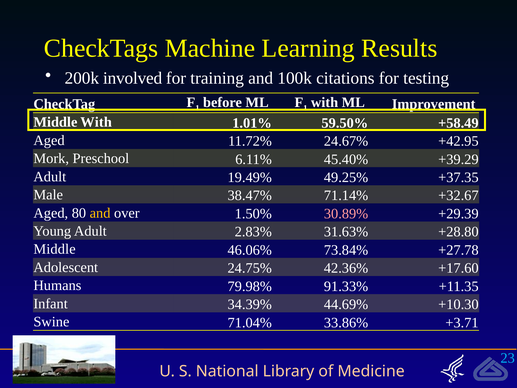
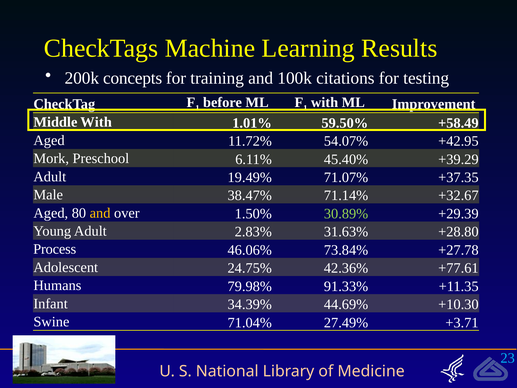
involved: involved -> concepts (133, 78)
24.67%: 24.67% -> 54.07% (346, 141)
49.25%: 49.25% -> 71.07% (346, 177)
30.89% colour: pink -> light green (346, 214)
Middle: Middle -> Process (55, 249)
+17.60: +17.60 -> +77.61 (458, 268)
33.86%: 33.86% -> 27.49% (346, 322)
